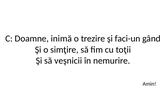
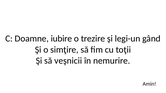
inimă: inimă -> iubire (61, 39)
faci-un: faci-un -> legi-un (128, 39)
